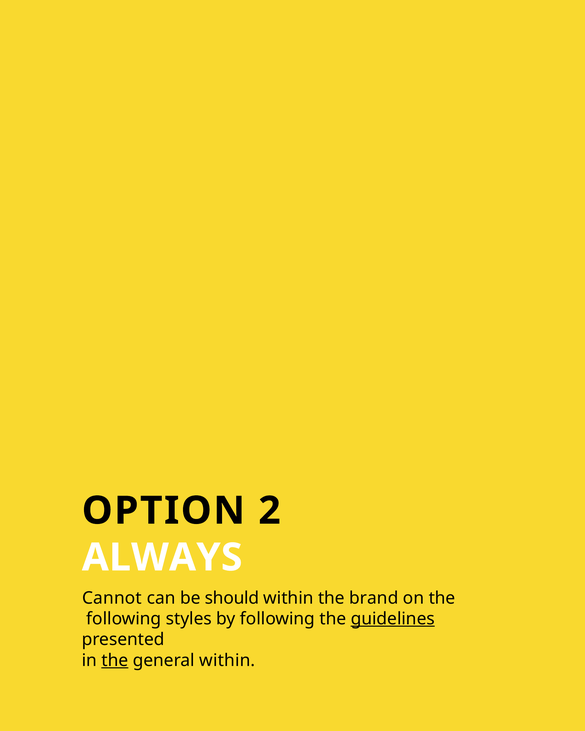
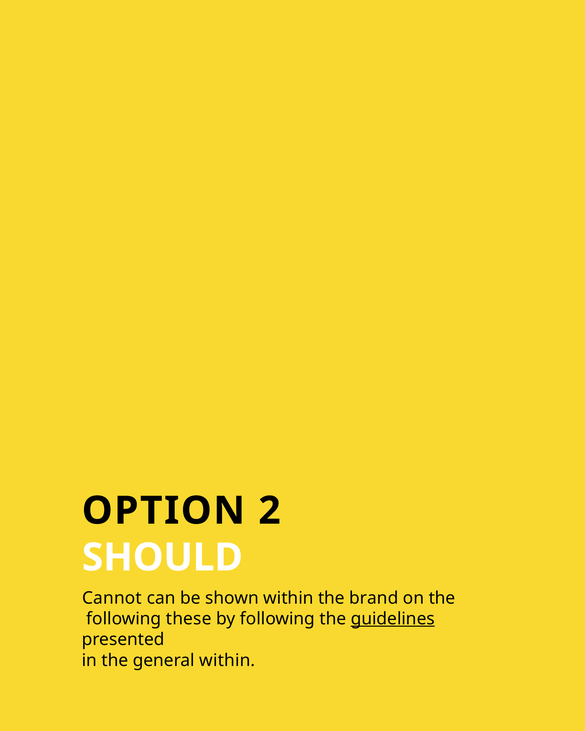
ALWAYS: ALWAYS -> SHOULD (162, 558)
should: should -> shown (232, 598)
styles: styles -> these (189, 619)
the underline: present -> none (115, 661)
